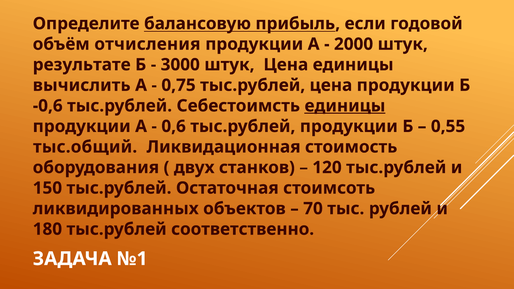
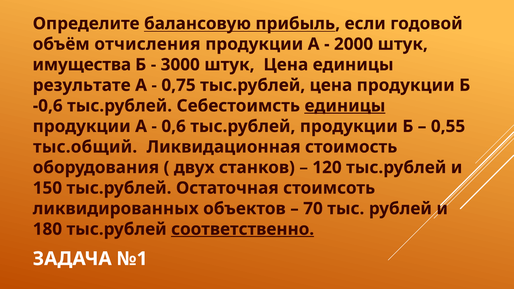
результате: результате -> имущества (82, 65)
вычислить: вычислить -> результате (82, 85)
соответственно underline: none -> present (243, 229)
